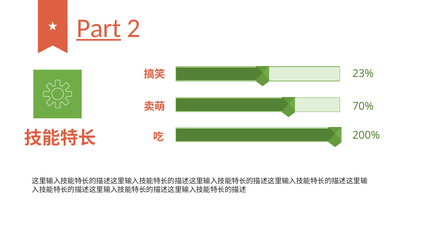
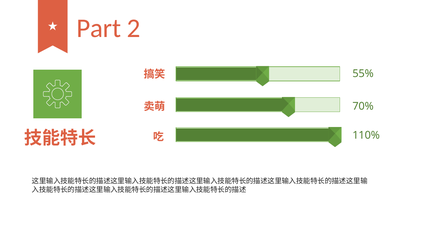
Part underline: present -> none (99, 28)
23%: 23% -> 55% (363, 74)
200%: 200% -> 110% (366, 135)
